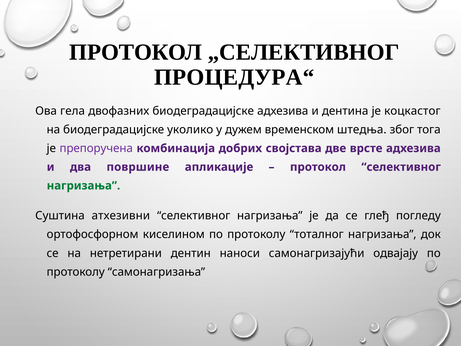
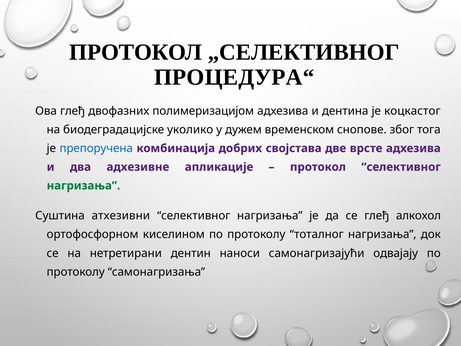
Ова гела: гела -> глеђ (73, 111)
двофазних биодеградацијске: биодеградацијске -> полимеризацијом (203, 111)
штедња: штедња -> снопове (362, 130)
препоручена colour: purple -> blue (96, 148)
површине: површине -> адхезивне (138, 167)
погледу: погледу -> алкохол (418, 216)
